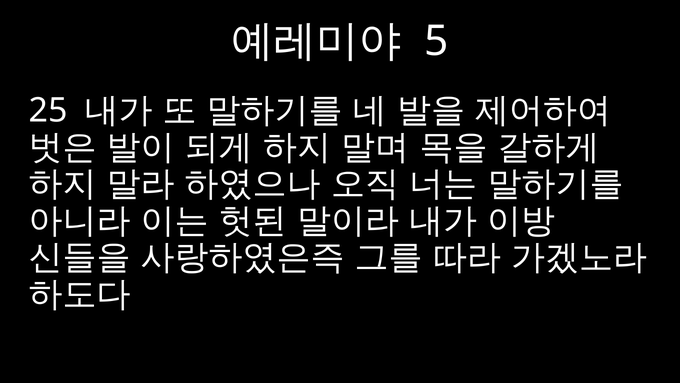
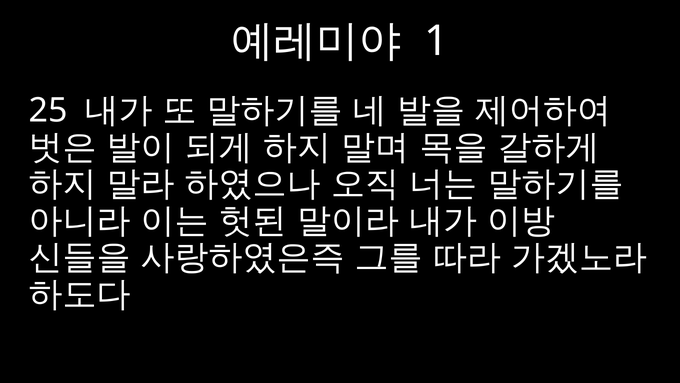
5: 5 -> 1 (436, 41)
